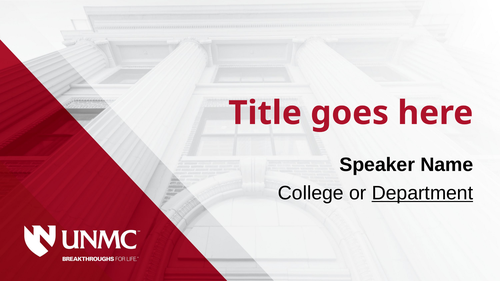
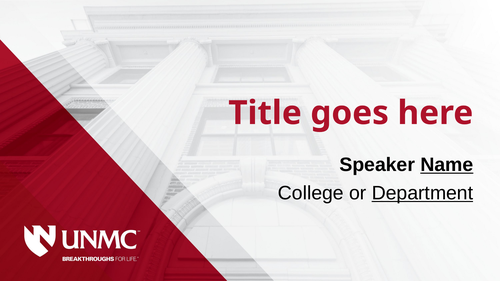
Name underline: none -> present (447, 165)
